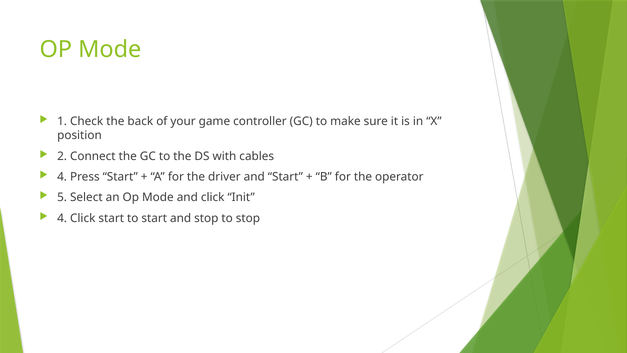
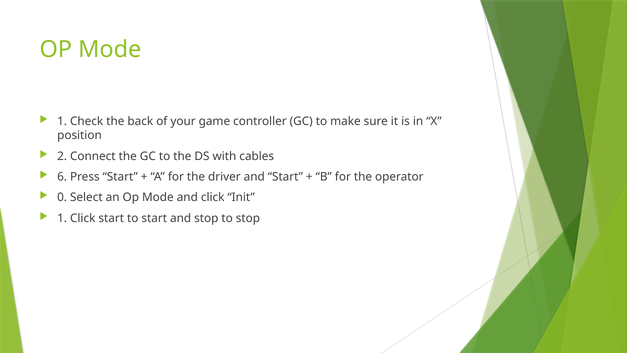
4: 4 -> 6 (62, 177)
5: 5 -> 0 (62, 197)
4: 4 -> 1 (62, 218)
